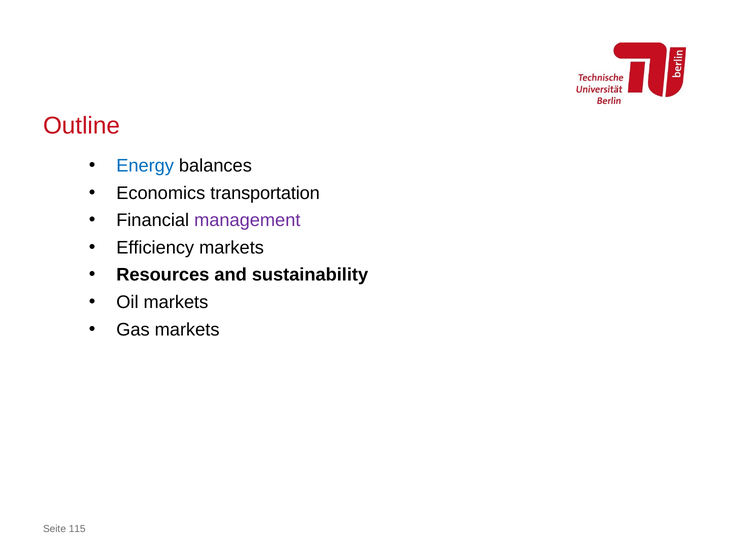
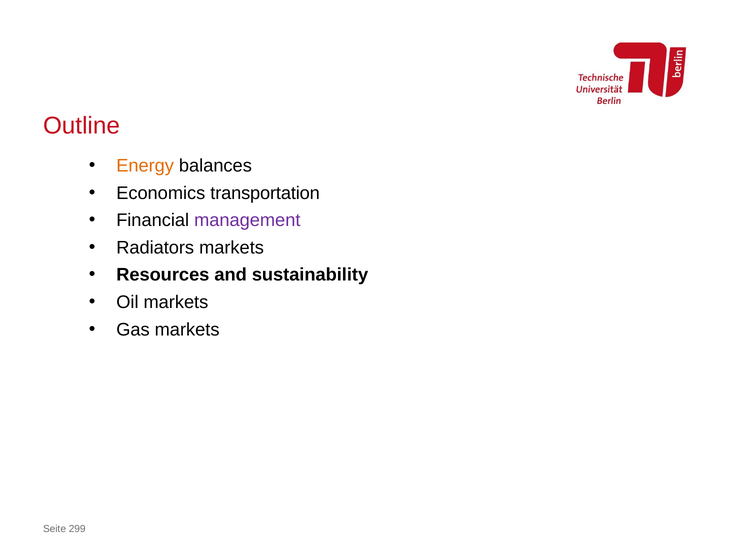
Energy colour: blue -> orange (145, 166)
Efficiency: Efficiency -> Radiators (155, 248)
115: 115 -> 299 (77, 530)
